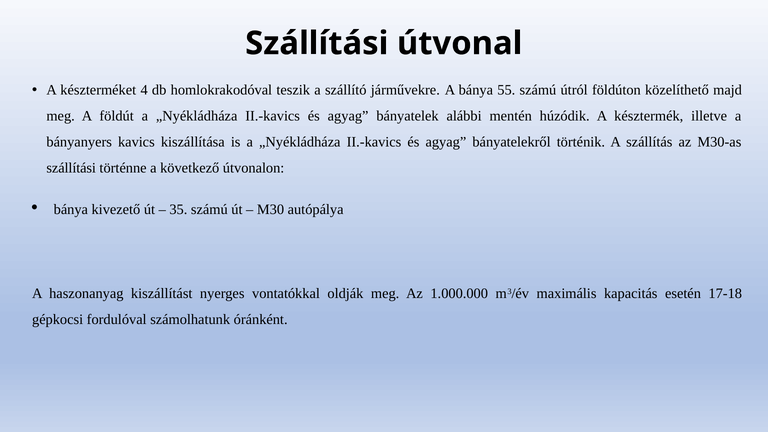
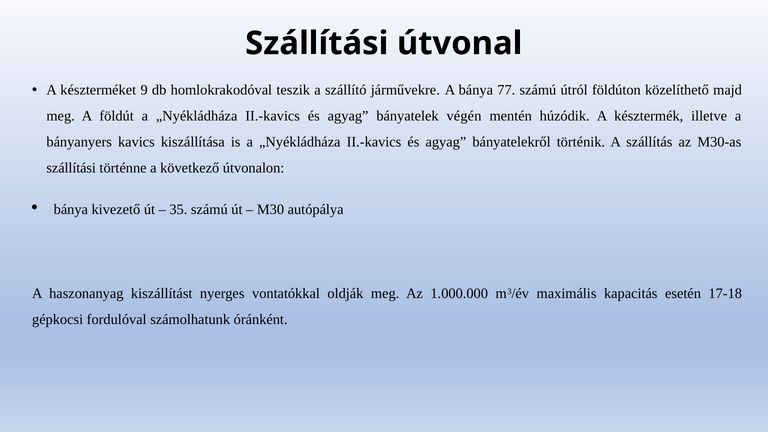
4: 4 -> 9 (144, 90)
55: 55 -> 77 (506, 90)
alábbi: alábbi -> végén (464, 116)
